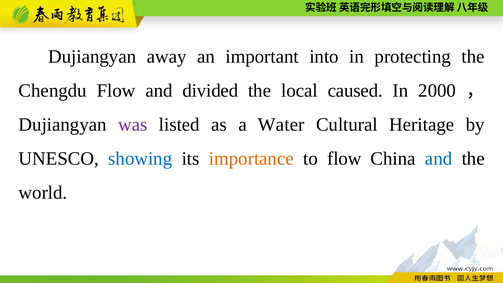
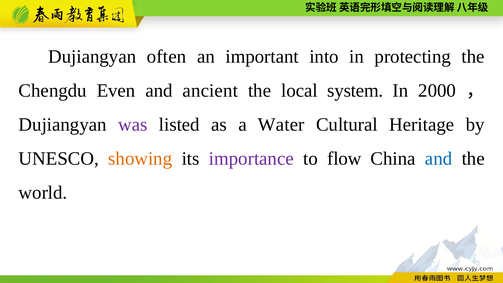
away: away -> often (167, 57)
Chengdu Flow: Flow -> Even (116, 91)
divided: divided -> ancient (210, 91)
caused: caused -> system (355, 91)
showing colour: blue -> orange (140, 159)
importance colour: orange -> purple (251, 159)
